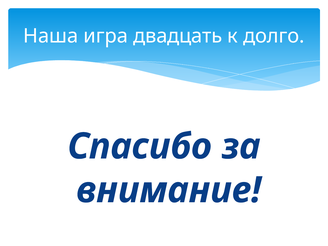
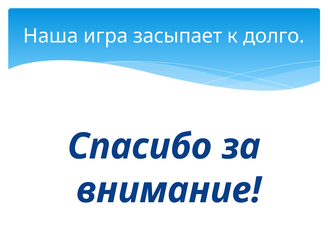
двадцать: двадцать -> засыпает (178, 36)
